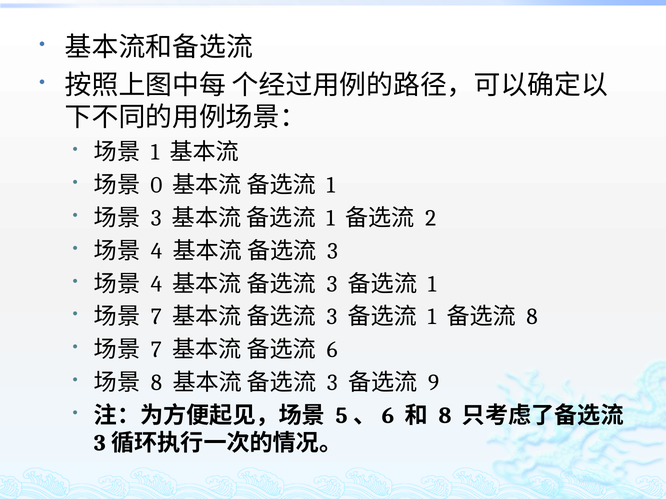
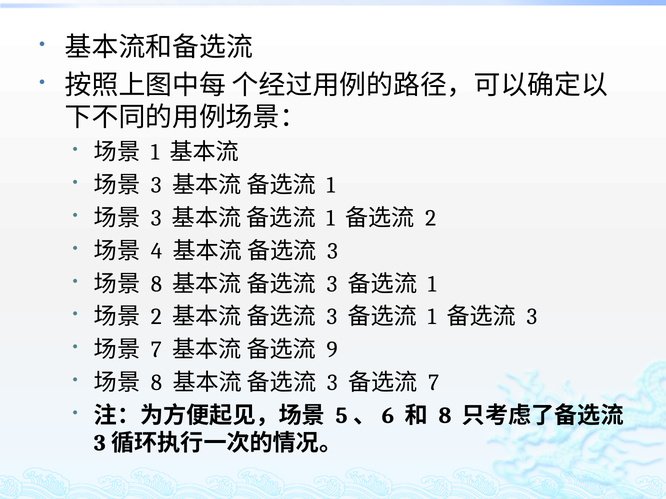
0: 0 -> 3 (156, 185)
4: 4 -> 8 (156, 284)
7: 7 -> 2 (156, 317)
8: 8 -> 3 (532, 317)
6: 6 -> 9 (332, 350)
9: 9 -> 7 (434, 383)
